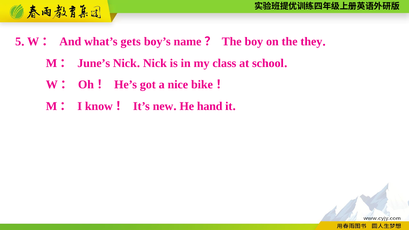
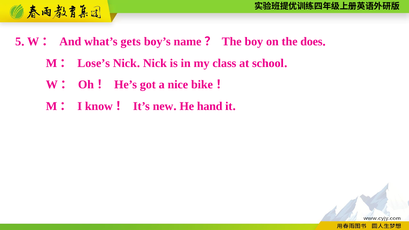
they: they -> does (311, 42)
June’s: June’s -> Lose’s (94, 63)
